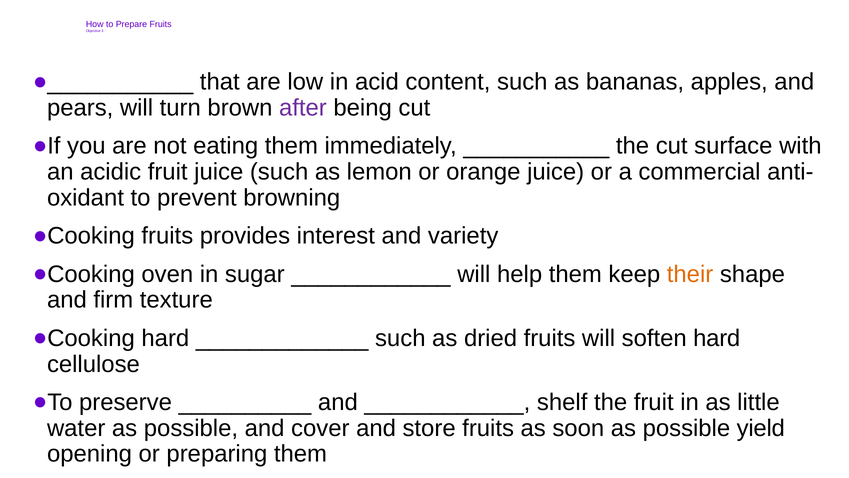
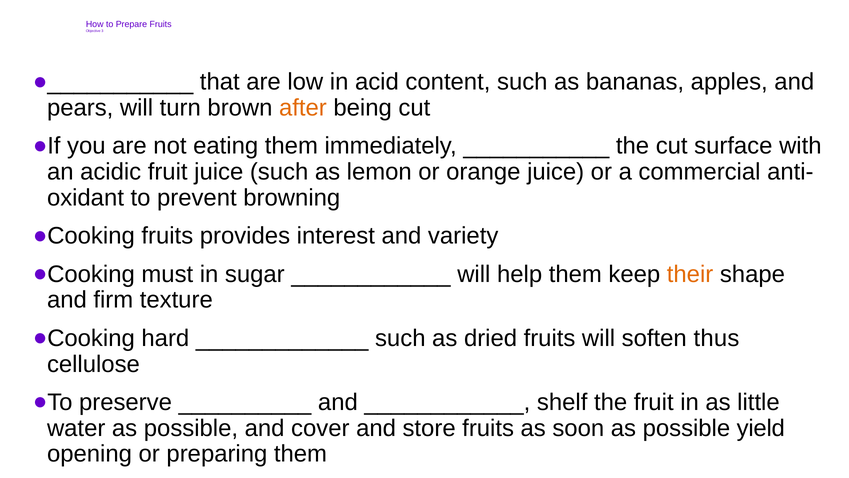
after colour: purple -> orange (303, 108)
oven: oven -> must (167, 274)
soften hard: hard -> thus (716, 338)
